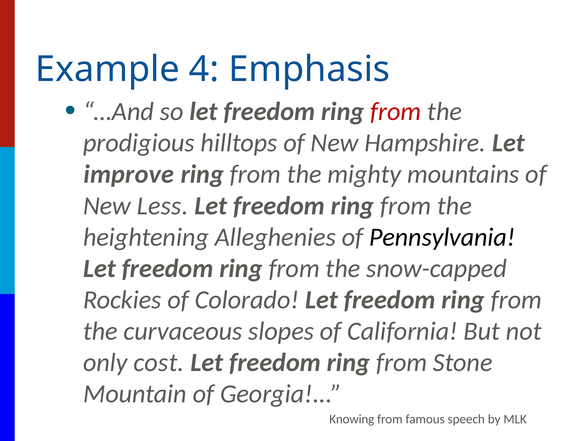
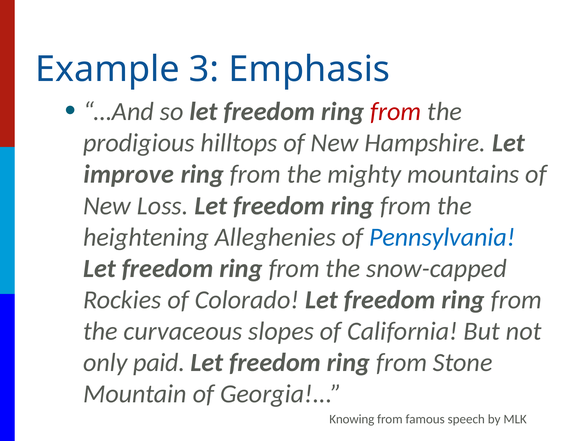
4: 4 -> 3 (204, 69)
Less: Less -> Loss (163, 206)
Pennsylvania colour: black -> blue (442, 237)
cost: cost -> paid (159, 363)
